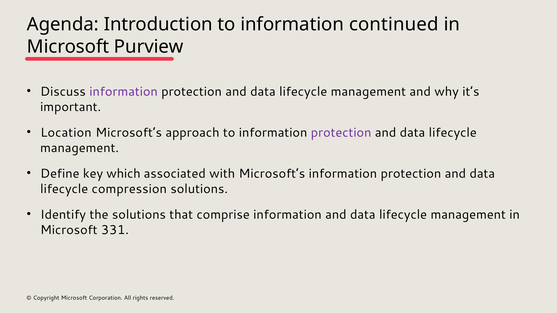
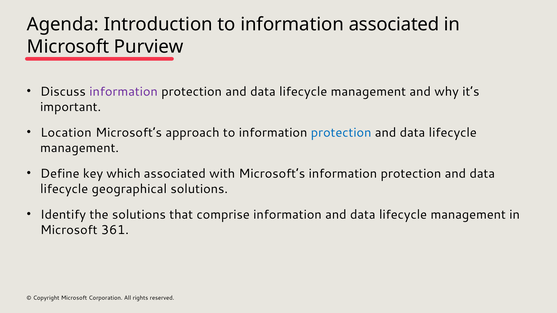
information continued: continued -> associated (394, 24)
protection colour: purple -> blue (341, 133)
compression: compression -> geographical (129, 189)
331: 331 -> 361 (115, 230)
